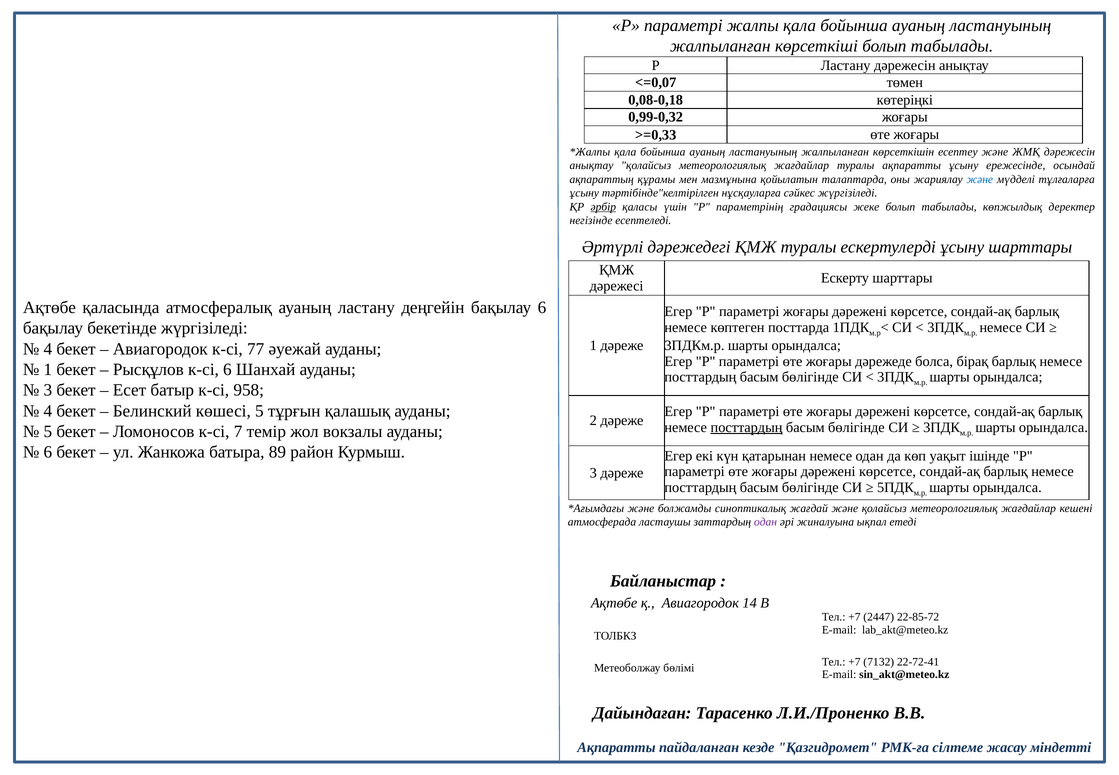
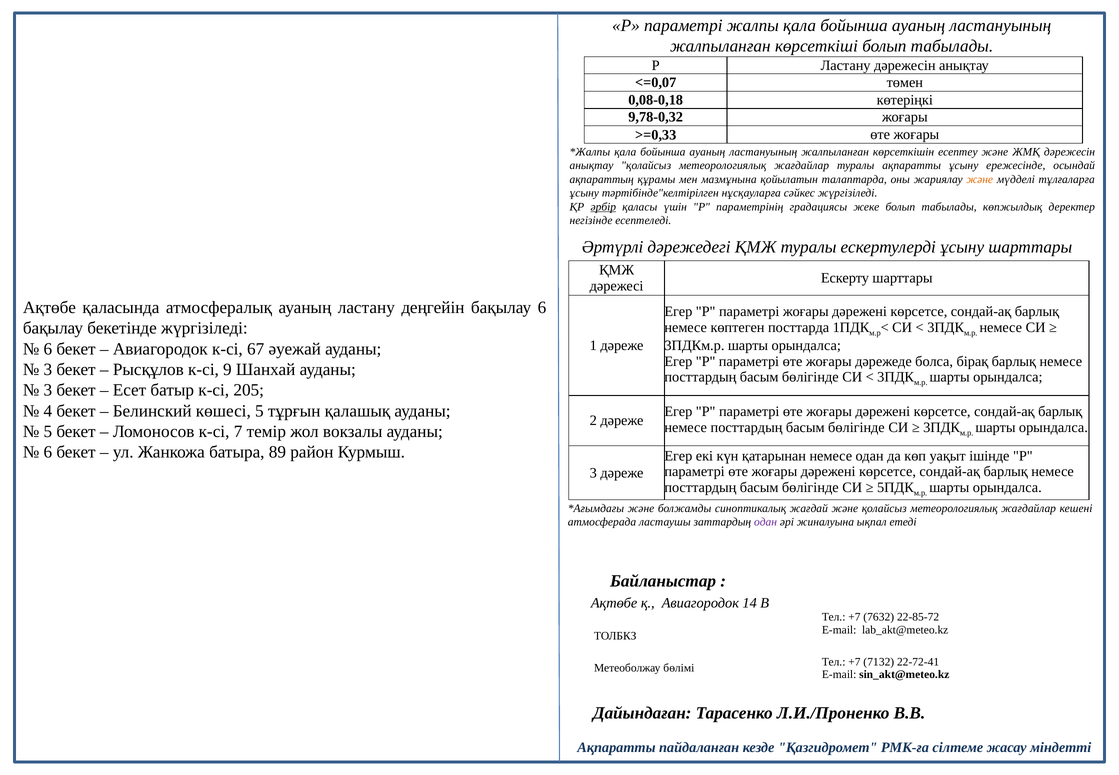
0,99-0,32: 0,99-0,32 -> 9,78-0,32 (656, 117)
және colour: blue -> orange (980, 179)
4: 4 -> 6 (48, 349)
77: 77 -> 67 (256, 349)
1: 1 -> 3 (48, 369)
к-сі 6: 6 -> 9 (227, 369)
958: 958 -> 205 (249, 390)
посттардың underline: present -> none (747, 427)
2447: 2447 -> 7632 (879, 617)
